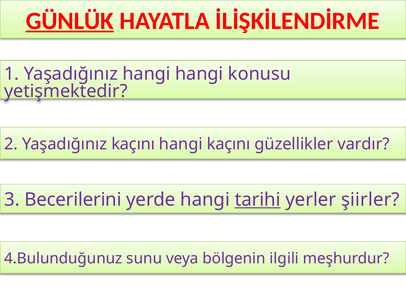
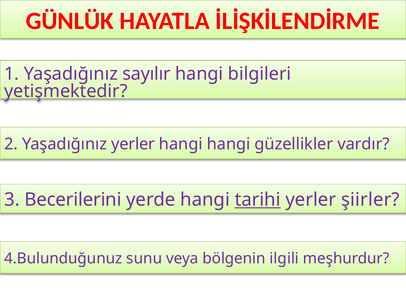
GÜNLÜK underline: present -> none (70, 21)
Yaşadığınız hangi: hangi -> sayılır (147, 74)
konusu: konusu -> bilgileri (260, 74)
Yaşadığınız kaçını: kaçını -> yerler (133, 144)
hangi kaçını: kaçını -> hangi (229, 144)
